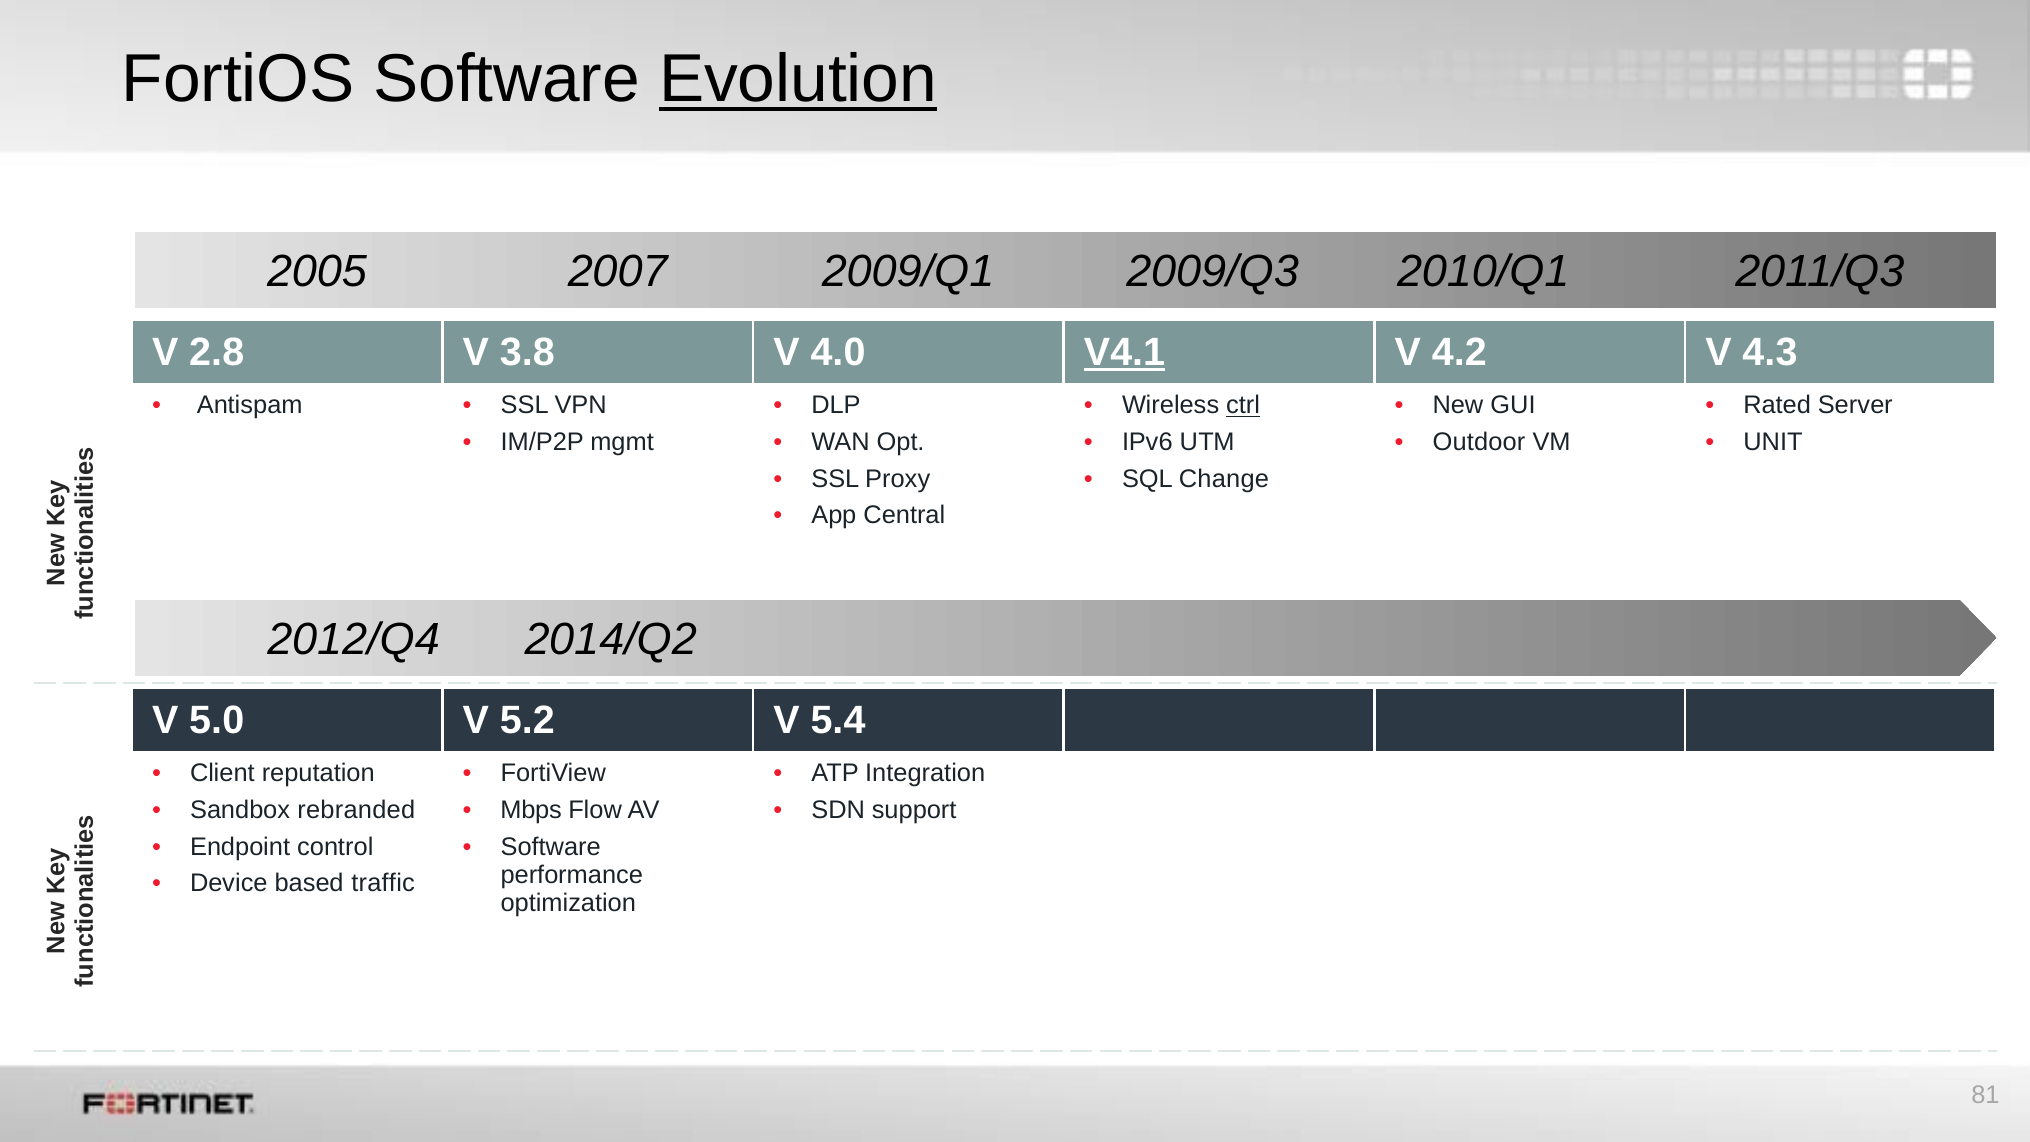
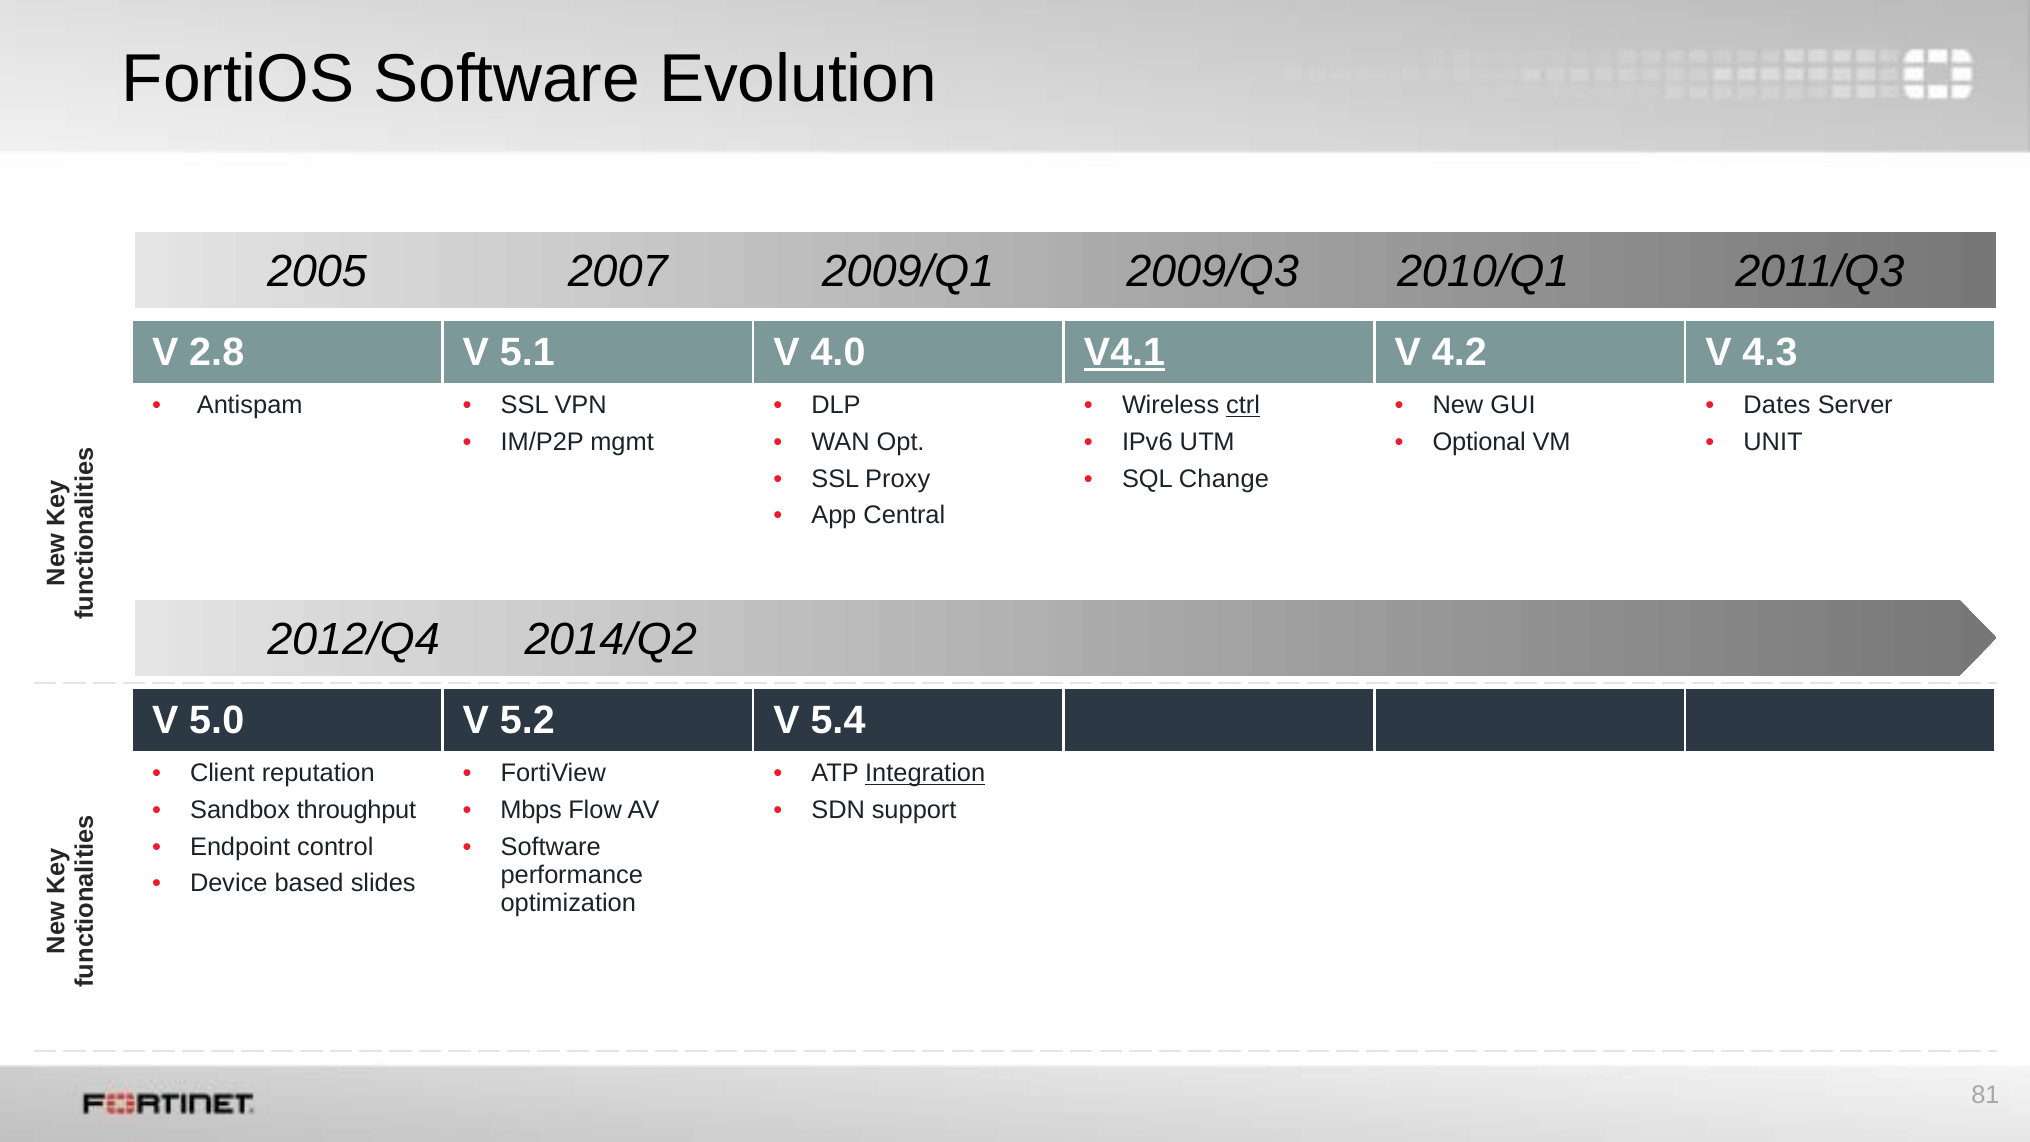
Evolution underline: present -> none (798, 80)
3.8: 3.8 -> 5.1 (527, 353)
Rated: Rated -> Dates (1777, 406)
Outdoor: Outdoor -> Optional (1479, 442)
Integration underline: none -> present (925, 773)
rebranded: rebranded -> throughput (357, 810)
traffic: traffic -> slides (383, 883)
